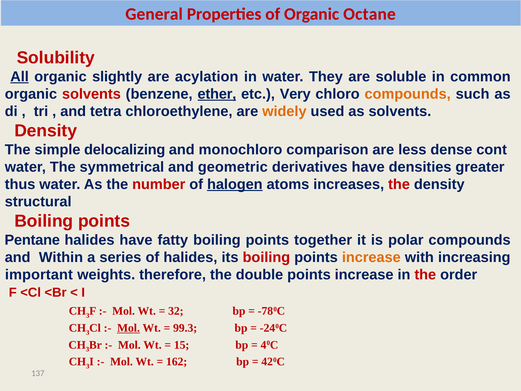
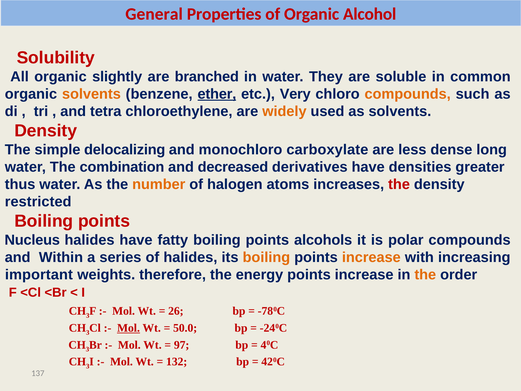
Octane: Octane -> Alcohol (370, 14)
All underline: present -> none (20, 77)
acylation: acylation -> branched (207, 77)
solvents colour: red -> orange (91, 94)
comparison: comparison -> carboxylate (327, 149)
cont: cont -> long (492, 149)
symmetrical: symmetrical -> combination (122, 167)
geometric: geometric -> decreased (233, 167)
number colour: red -> orange (159, 184)
halogen underline: present -> none (235, 184)
structural: structural -> restricted (38, 202)
Pentane: Pentane -> Nucleus (32, 240)
together: together -> alcohols (323, 240)
boiling colour: red -> orange (266, 257)
double: double -> energy (259, 275)
the colour: red -> orange (425, 275)
32: 32 -> 26 (176, 311)
99.3: 99.3 -> 50.0 (185, 328)
15: 15 -> 97 (182, 345)
162: 162 -> 132 (177, 362)
